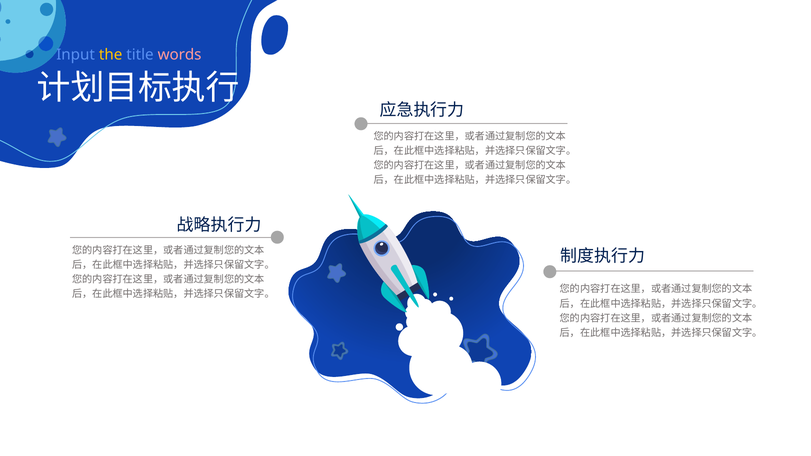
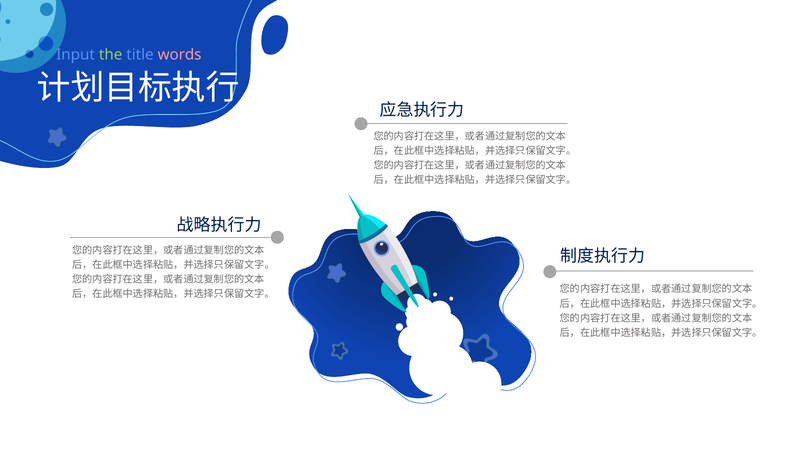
the colour: yellow -> light green (111, 55)
